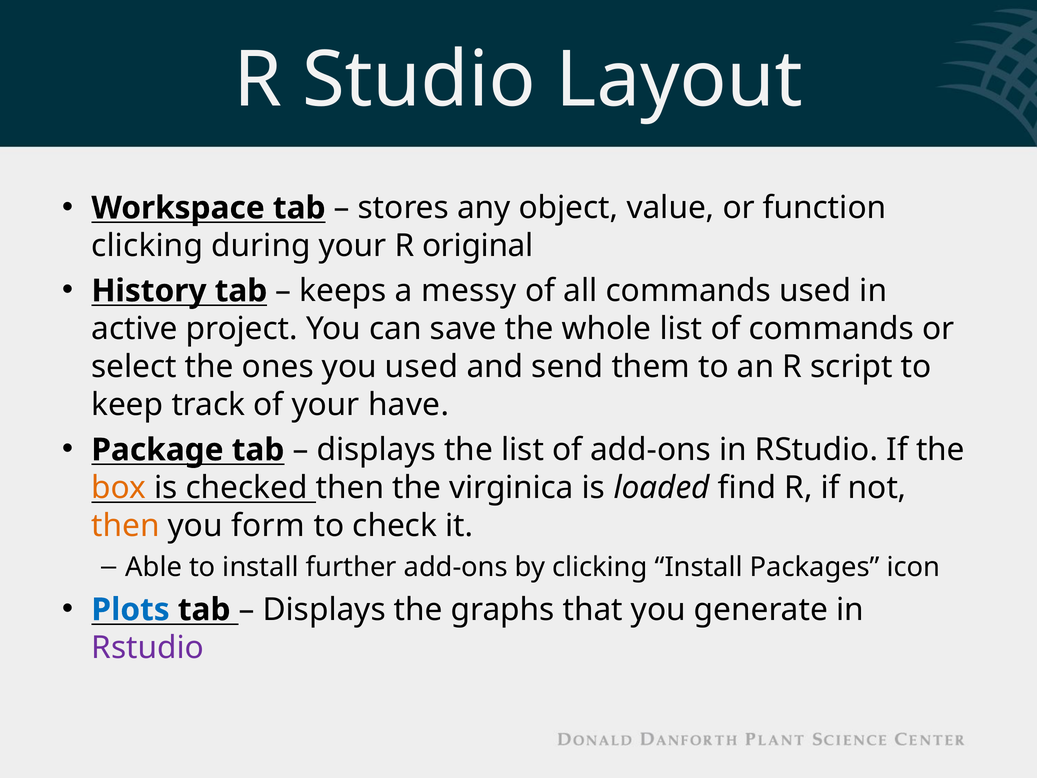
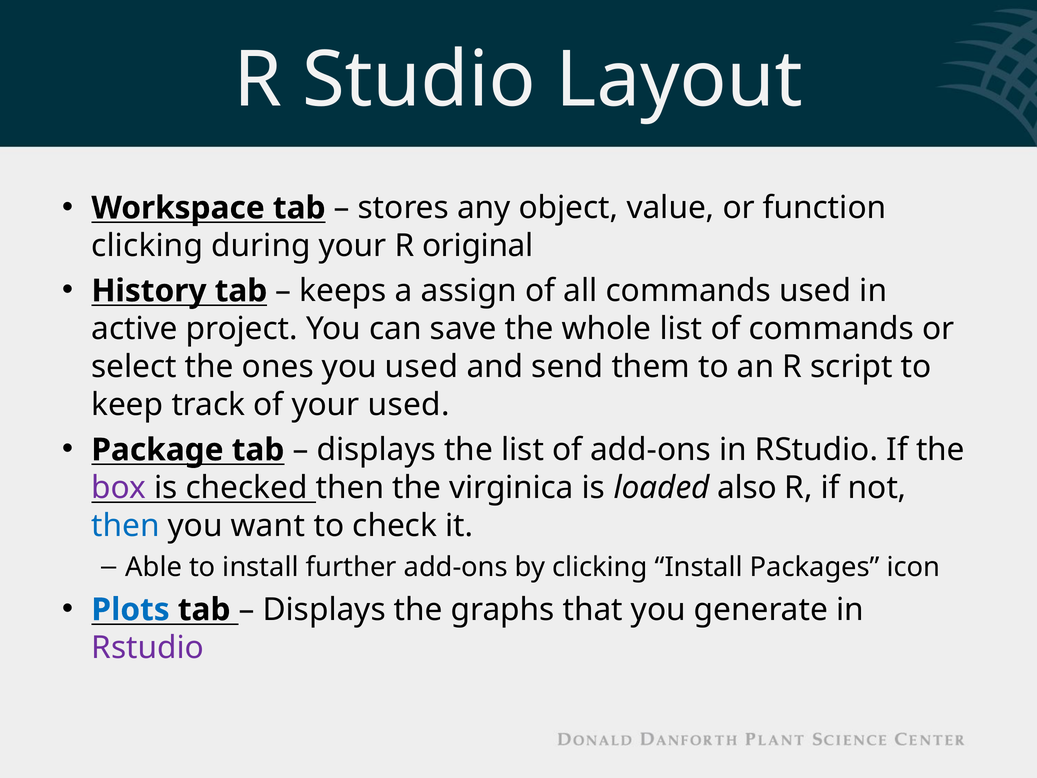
messy: messy -> assign (469, 291)
your have: have -> used (409, 405)
box colour: orange -> purple (119, 488)
find: find -> also (747, 488)
then colour: orange -> blue (126, 526)
form: form -> want (268, 526)
